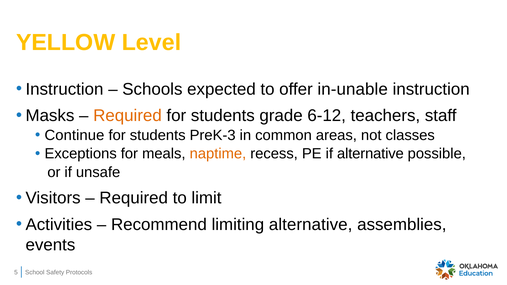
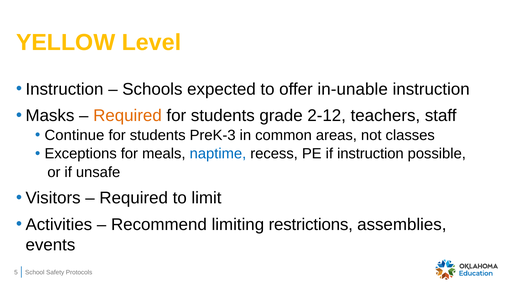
6-12: 6-12 -> 2-12 (327, 116)
naptime colour: orange -> blue (218, 154)
if alternative: alternative -> instruction (370, 154)
limiting alternative: alternative -> restrictions (311, 225)
